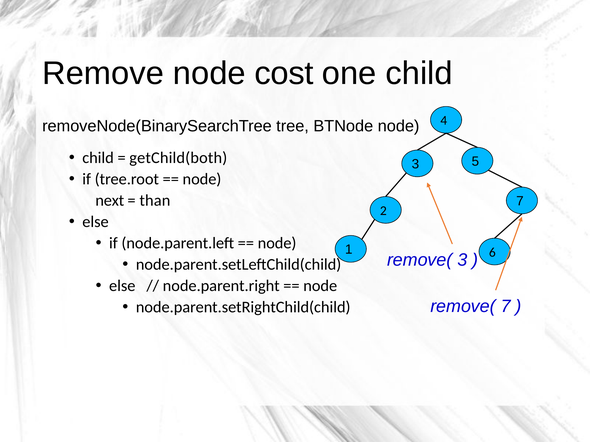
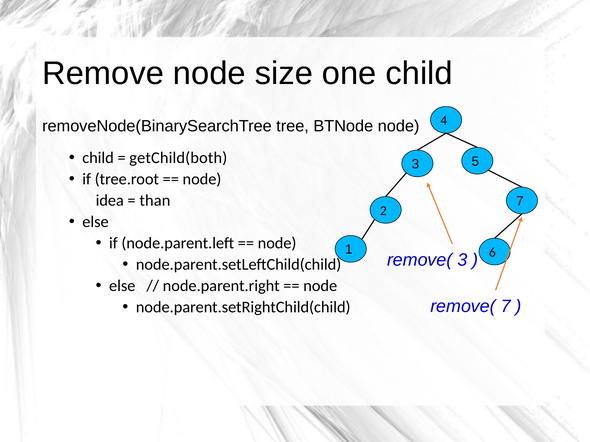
cost: cost -> size (284, 73)
next: next -> idea (110, 201)
